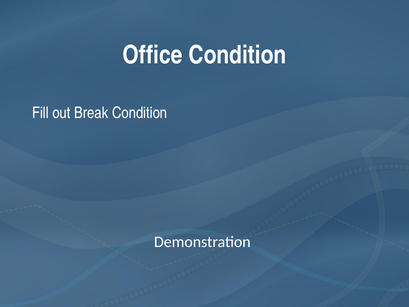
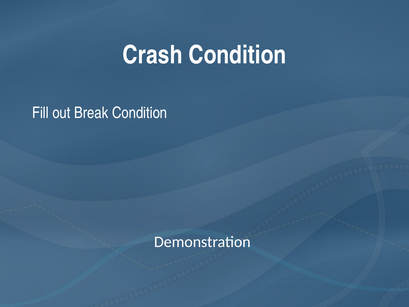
Office: Office -> Crash (153, 55)
